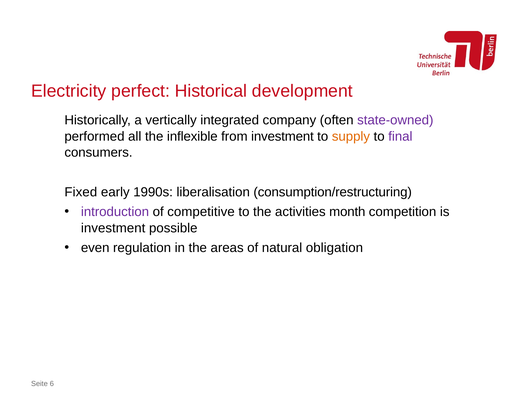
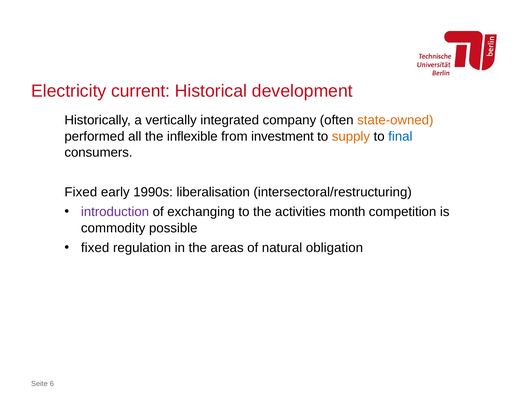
perfect: perfect -> current (141, 91)
state-owned colour: purple -> orange (395, 120)
final colour: purple -> blue (400, 136)
consumption/restructuring: consumption/restructuring -> intersectoral/restructuring (333, 192)
competitive: competitive -> exchanging (201, 212)
investment: investment -> commodity (113, 228)
even: even -> fixed (95, 248)
